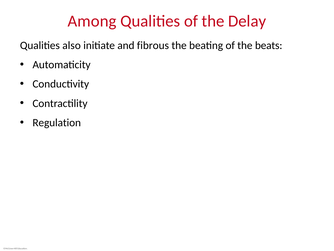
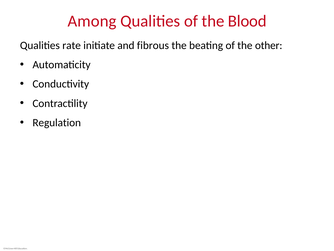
Delay: Delay -> Blood (247, 21)
also: also -> rate (72, 45)
beats: beats -> other (269, 45)
